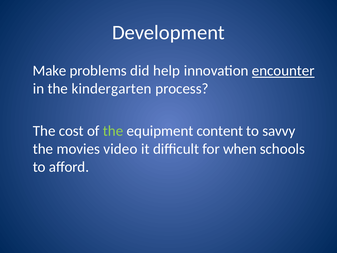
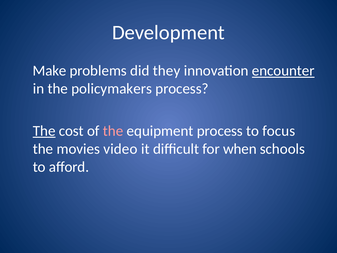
help: help -> they (167, 71)
kindergarten: kindergarten -> policymakers (112, 89)
The underline: none -> present (44, 131)
the colour: light green -> pink (113, 131)
equipment content: content -> process (220, 131)
savvy: savvy -> focus (279, 131)
